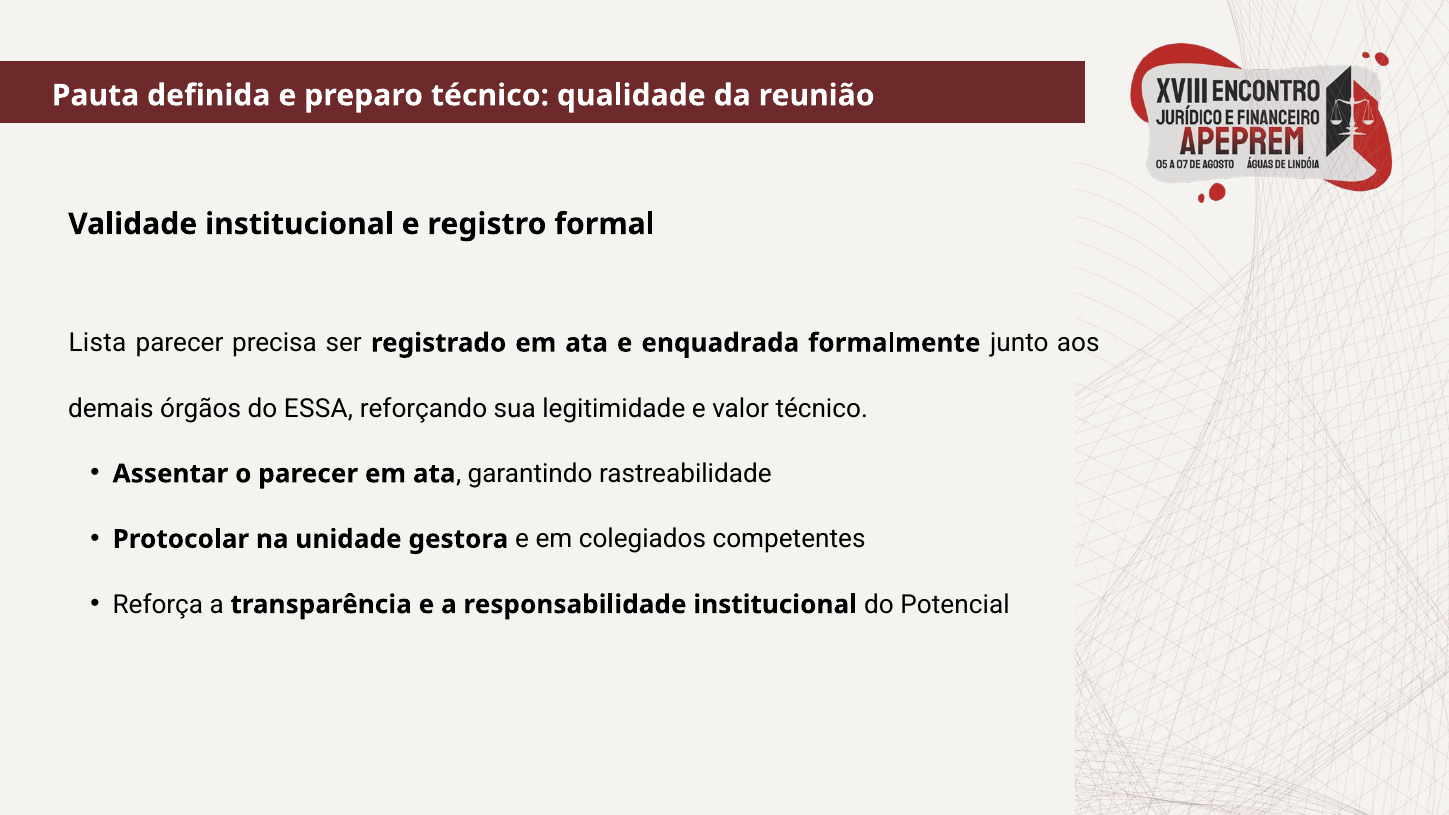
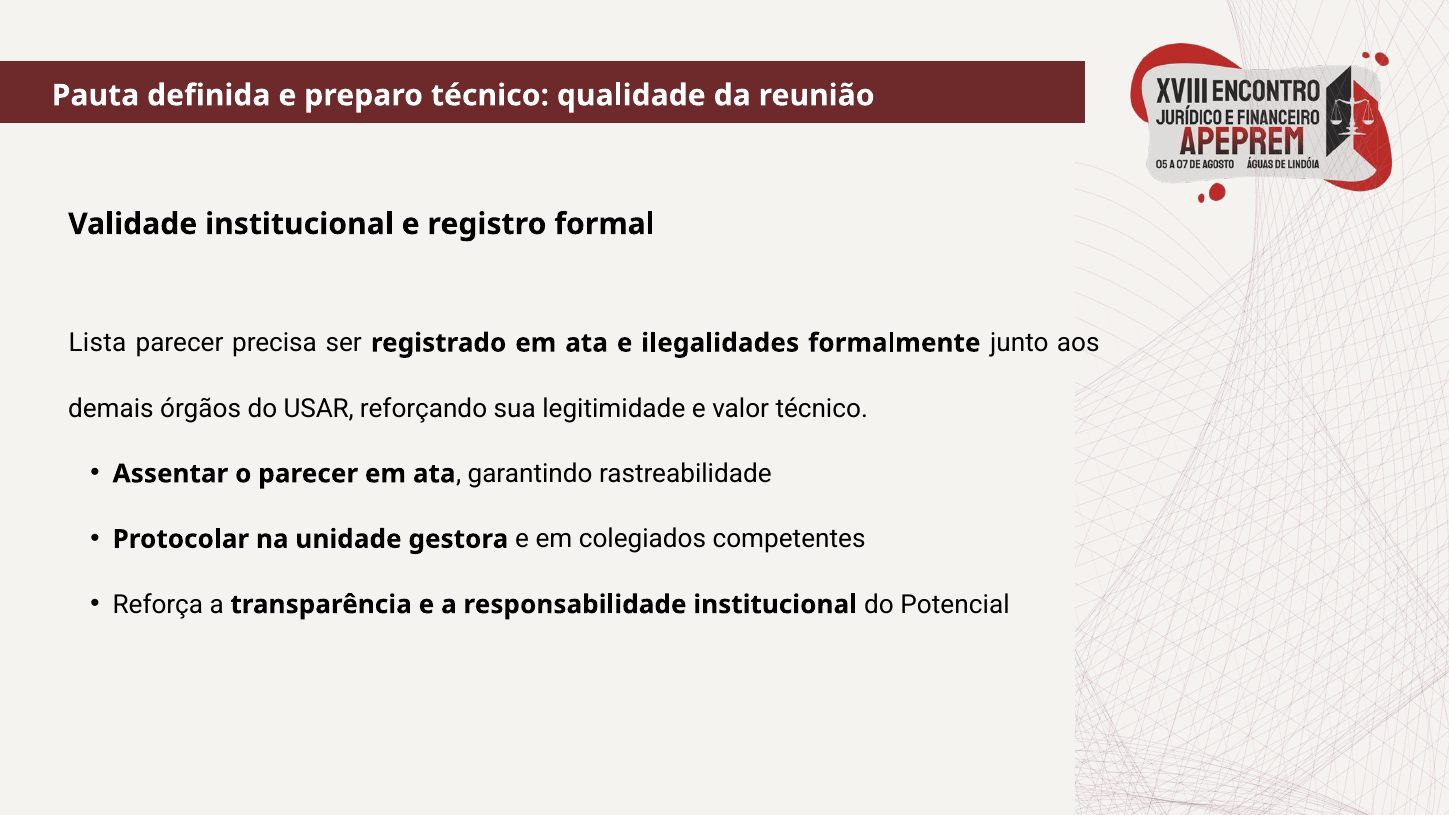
enquadrada: enquadrada -> ilegalidades (720, 343)
ESSA: ESSA -> USAR (319, 408)
